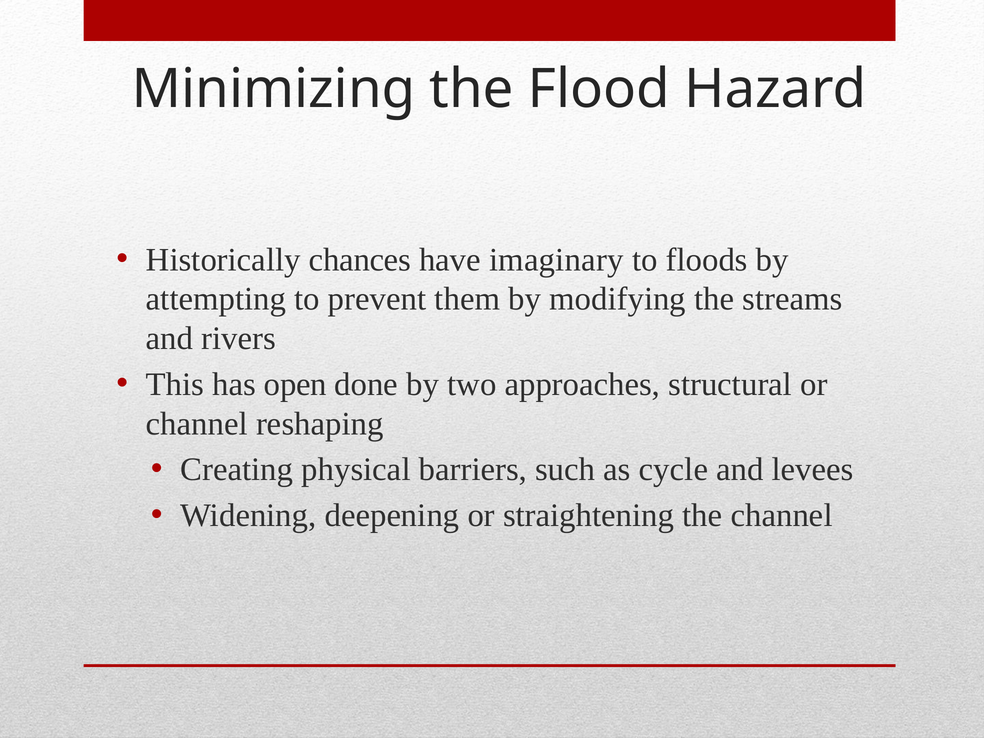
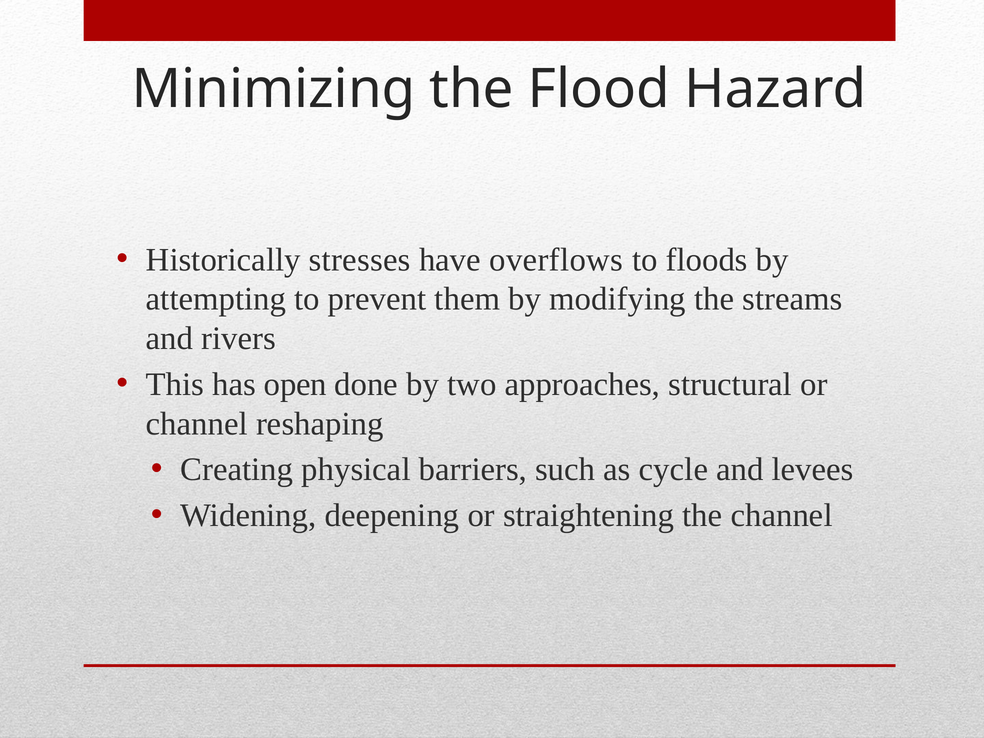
chances: chances -> stresses (360, 260)
imaginary: imaginary -> overflows (556, 260)
